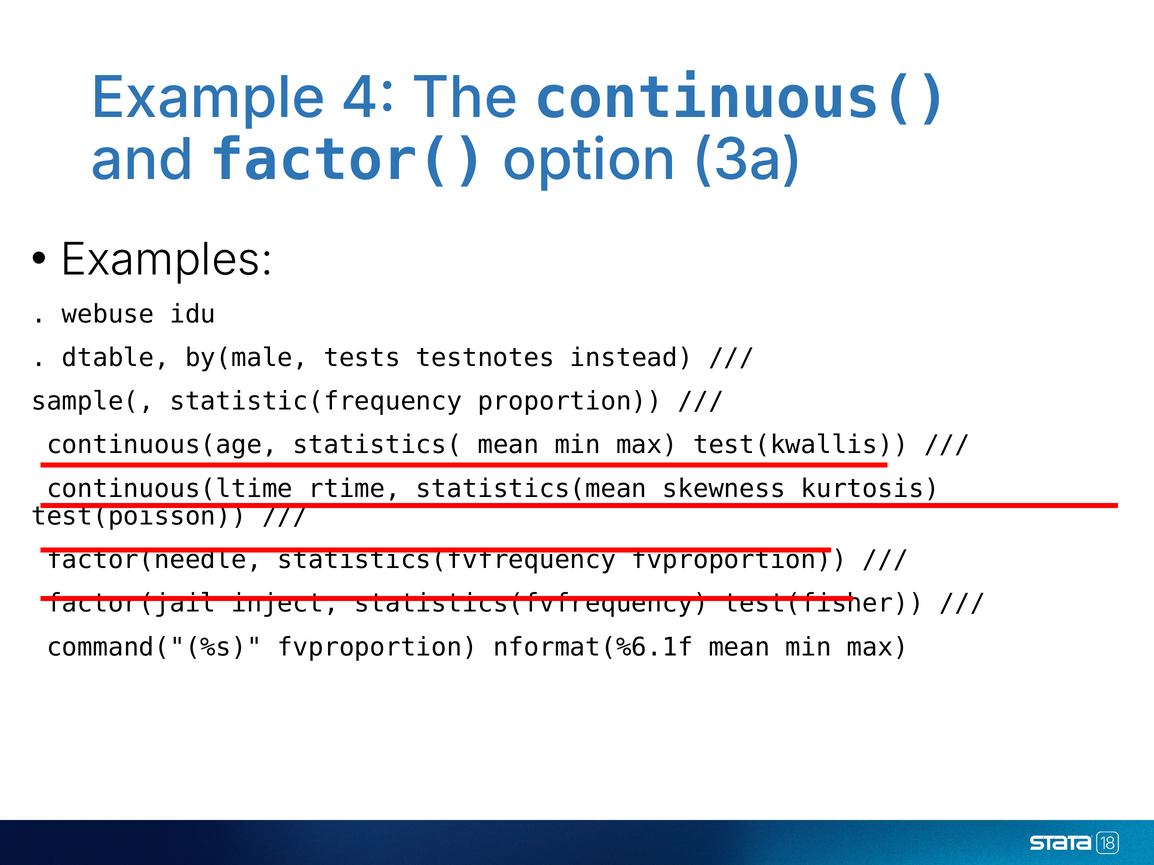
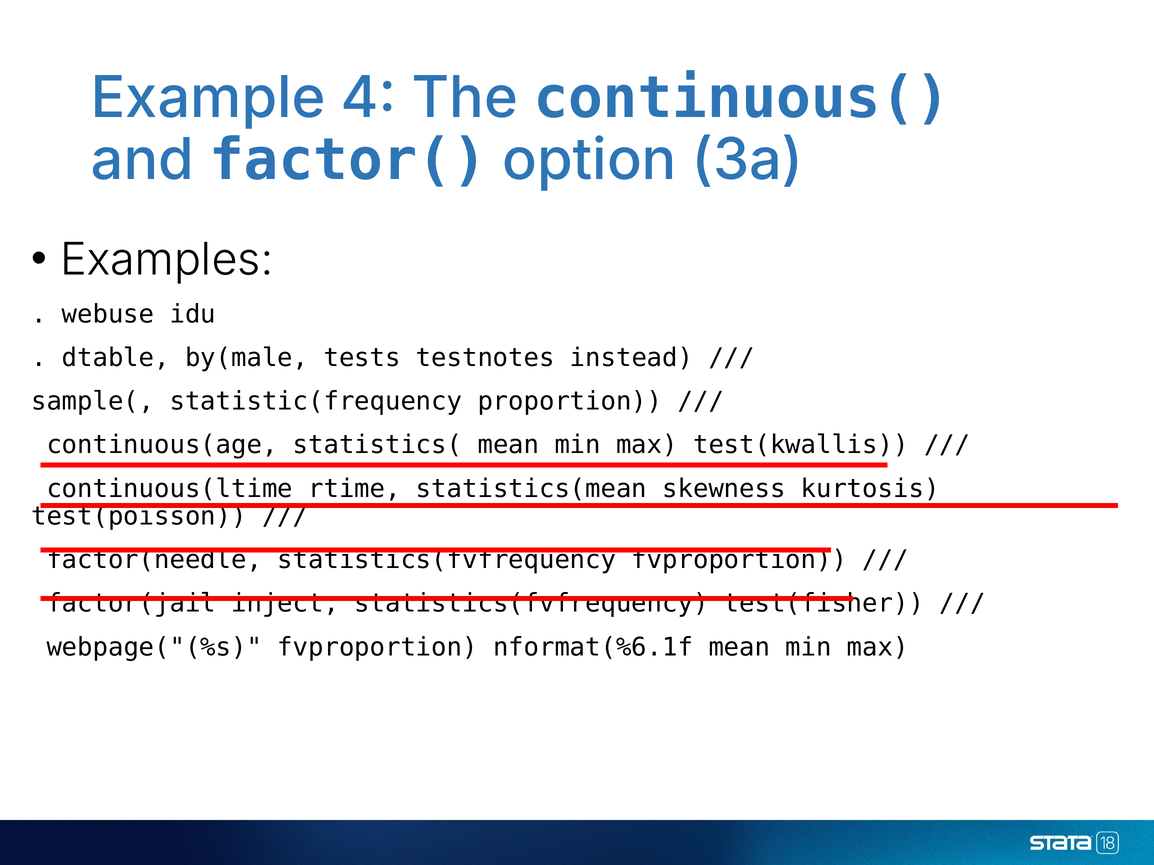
command("(%s: command("(%s -> webpage("(%s (154, 648)
